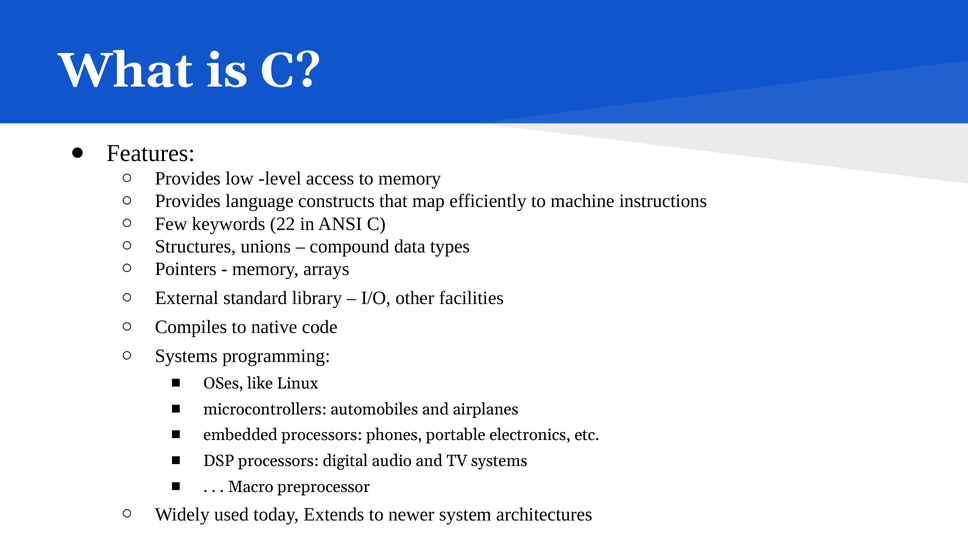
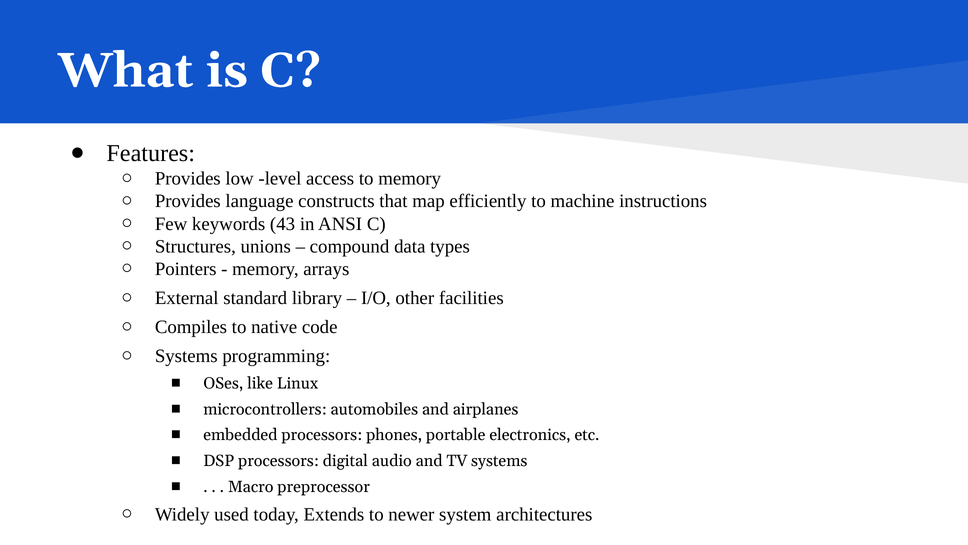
22: 22 -> 43 (283, 224)
